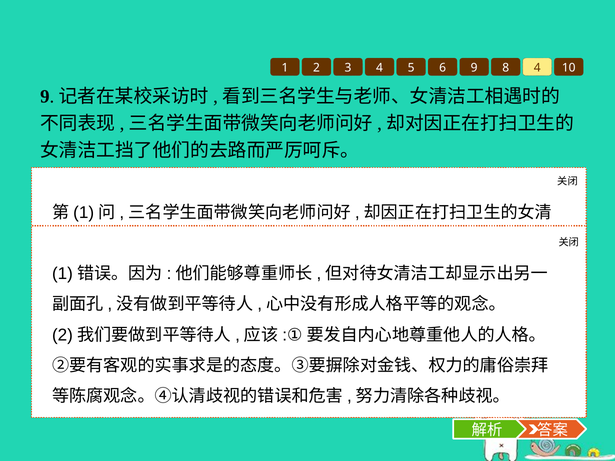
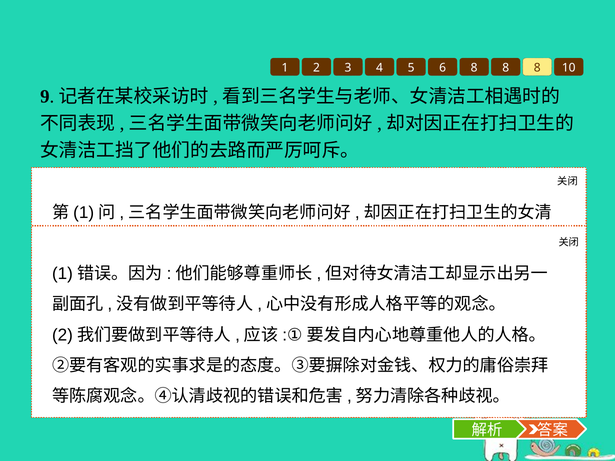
6 9: 9 -> 8 (474, 68)
4: 4 -> 8 (537, 68)
